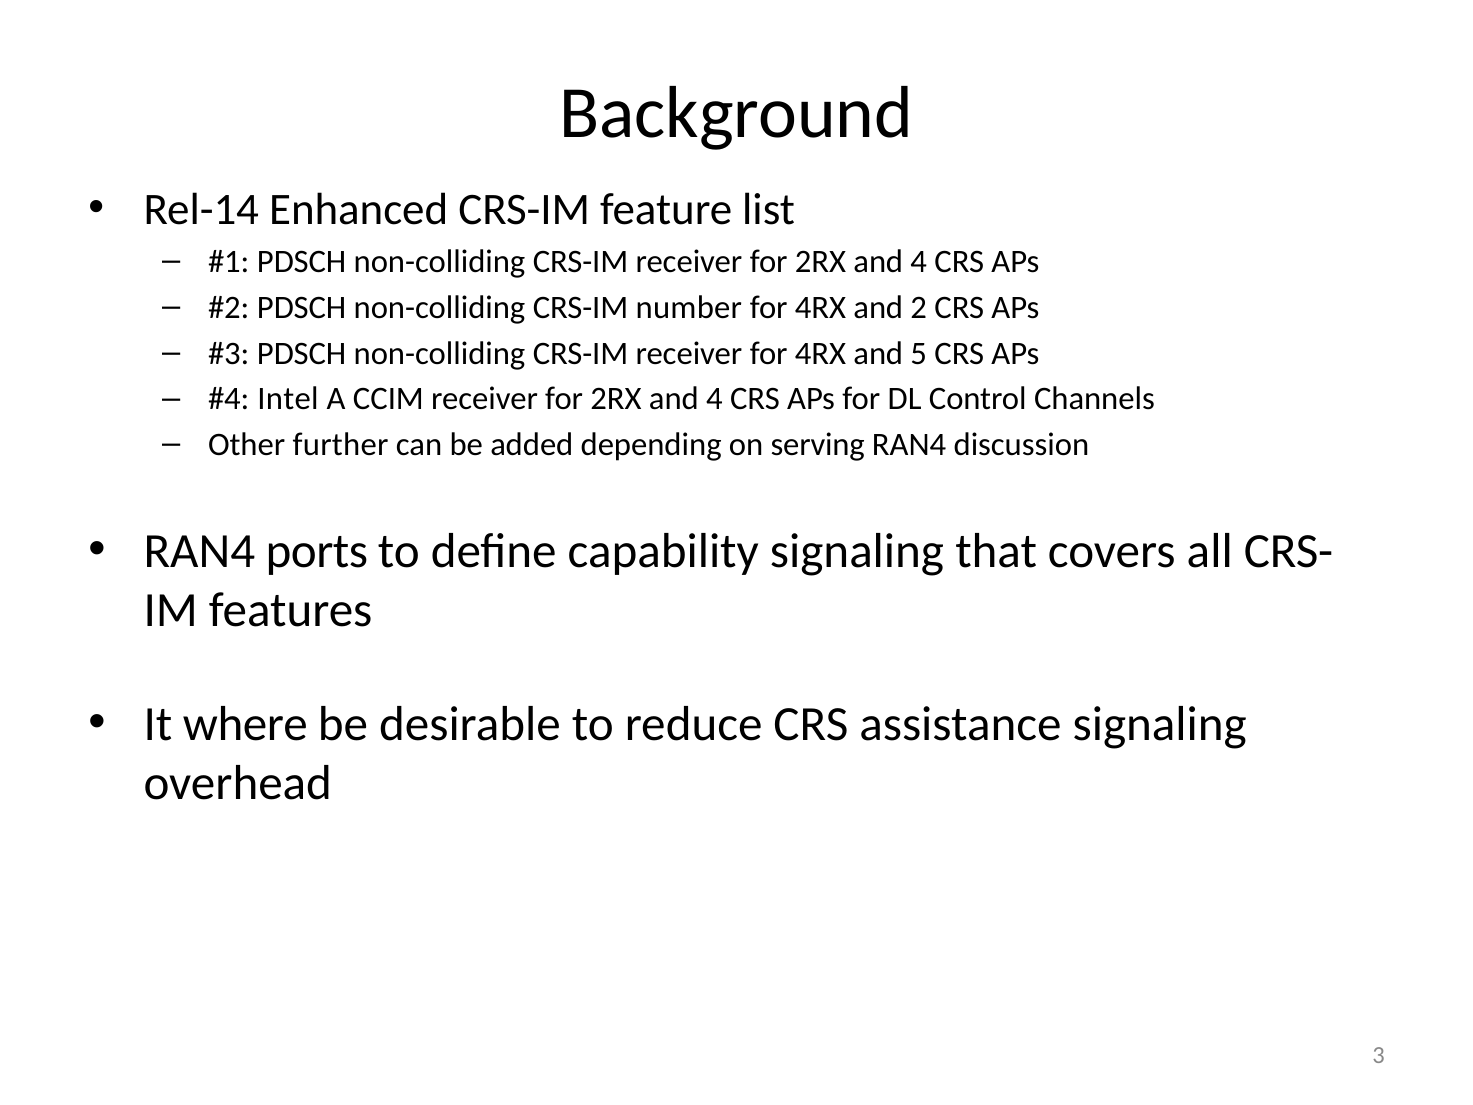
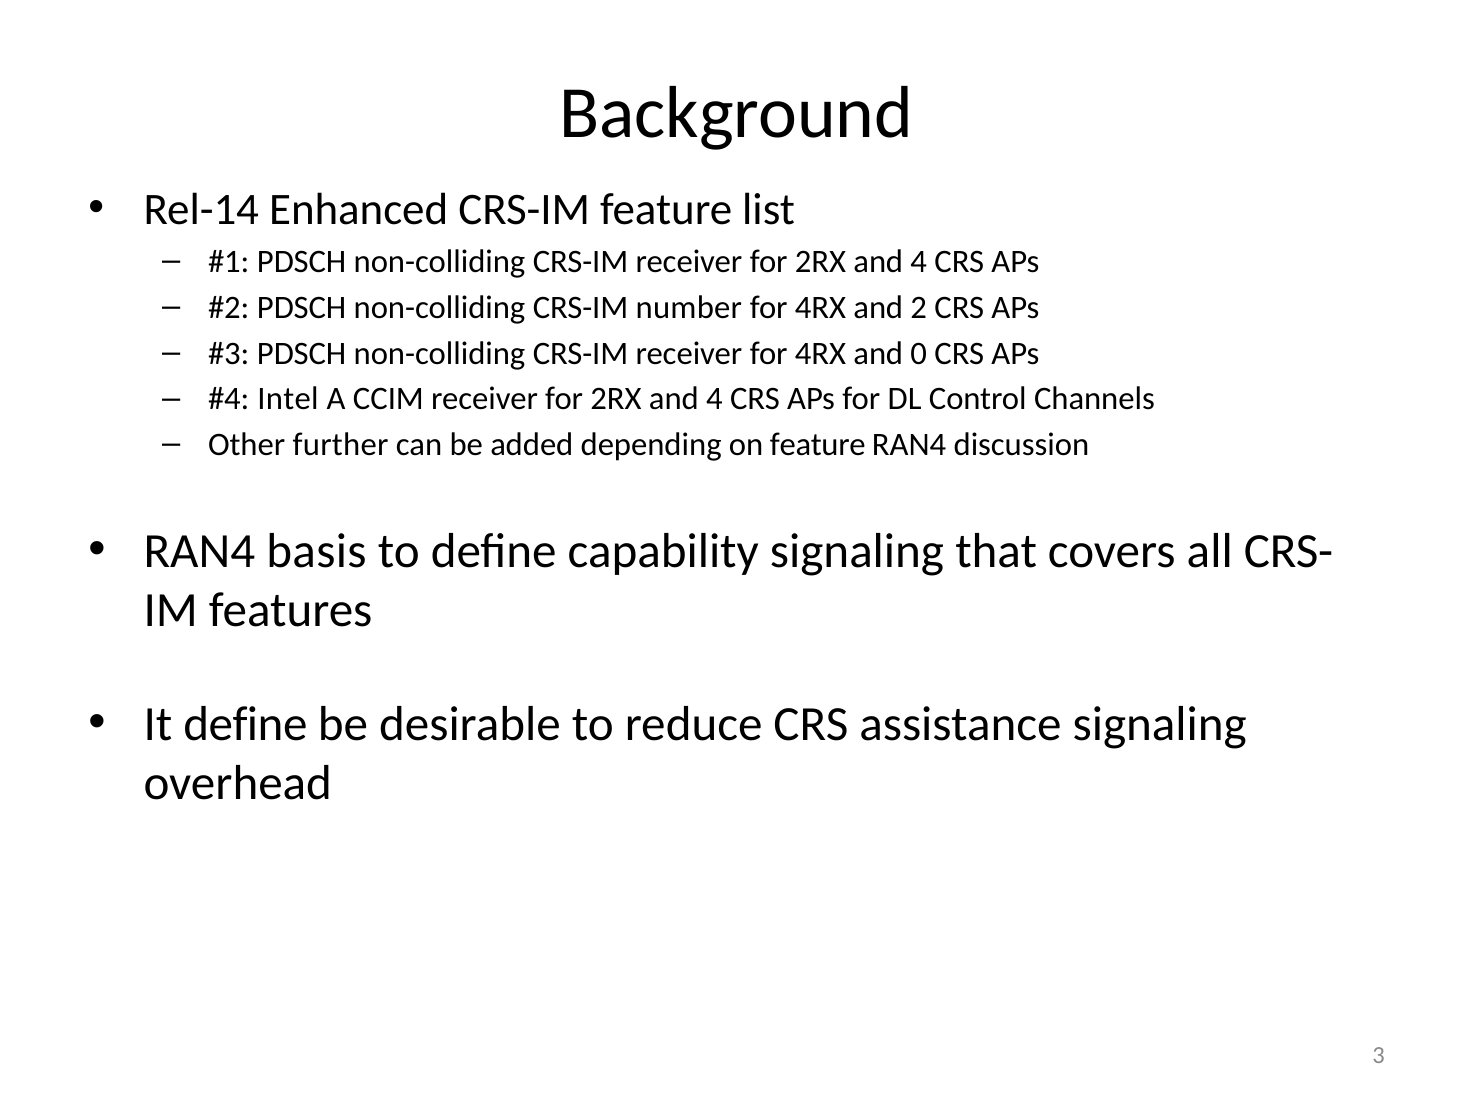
5: 5 -> 0 (919, 353)
on serving: serving -> feature (818, 445)
ports: ports -> basis (316, 551)
It where: where -> define (245, 724)
